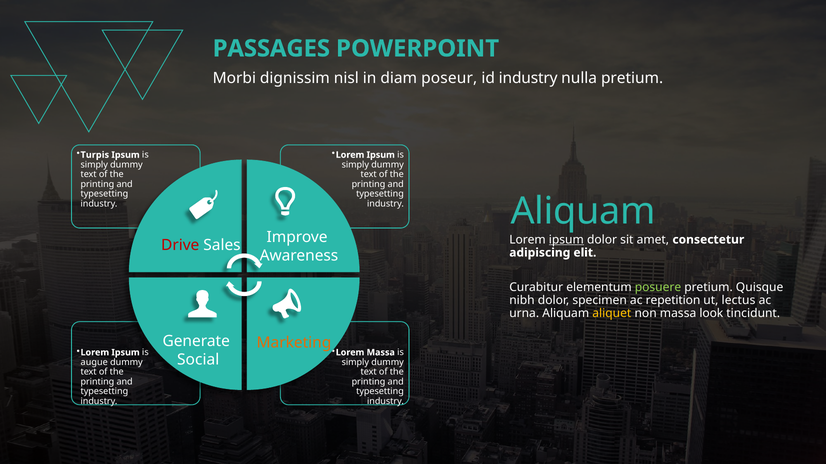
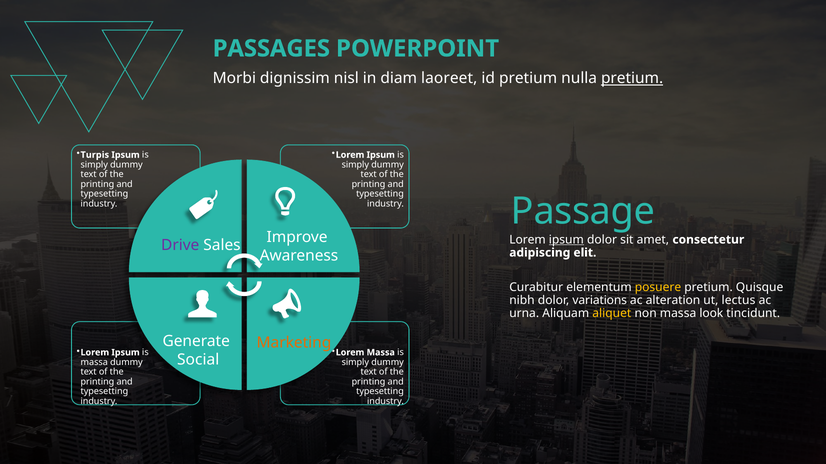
poseur: poseur -> laoreet (449, 78)
id industry: industry -> pretium (528, 78)
pretium underline: none -> present (632, 78)
Aliquam: Aliquam -> Passage (583, 212)
Drive colour: red -> purple (180, 245)
posuere colour: light green -> yellow (658, 288)
specimen: specimen -> variations (600, 301)
repetition: repetition -> alteration (673, 301)
augue: augue -> massa (94, 363)
